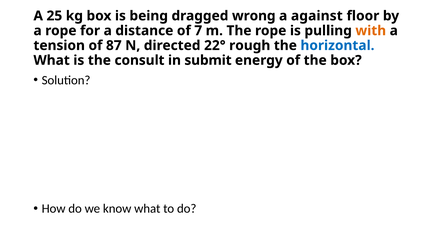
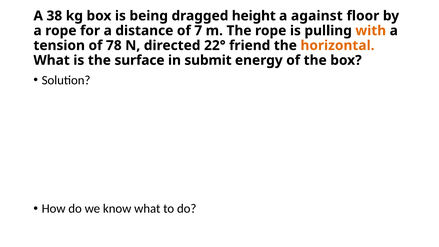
25: 25 -> 38 (54, 16)
wrong: wrong -> height (254, 16)
87: 87 -> 78 (114, 45)
rough: rough -> friend (250, 45)
horizontal colour: blue -> orange (337, 45)
consult: consult -> surface (140, 60)
